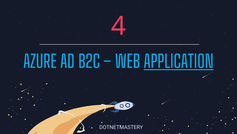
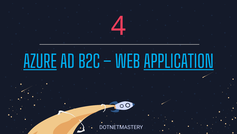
AZURE underline: none -> present (40, 62)
